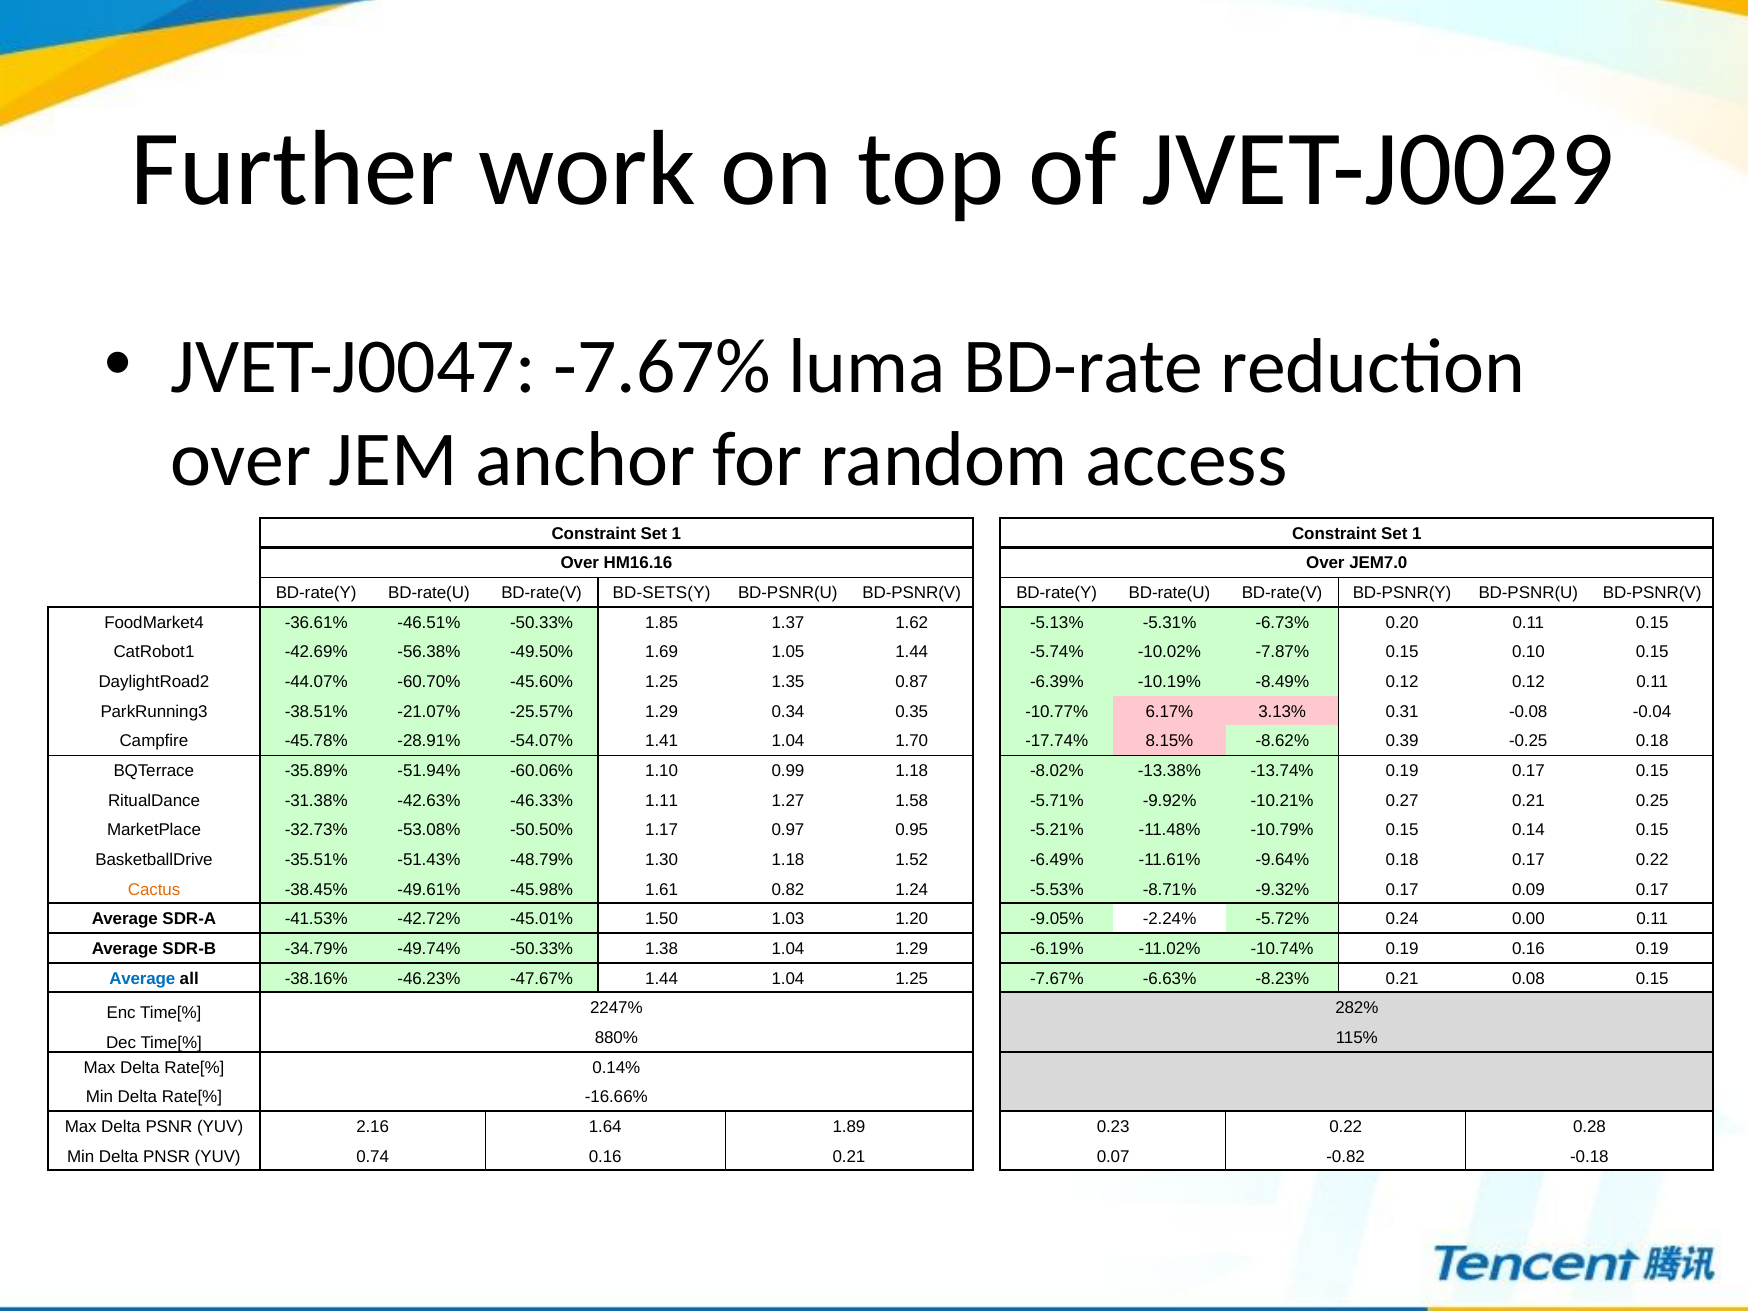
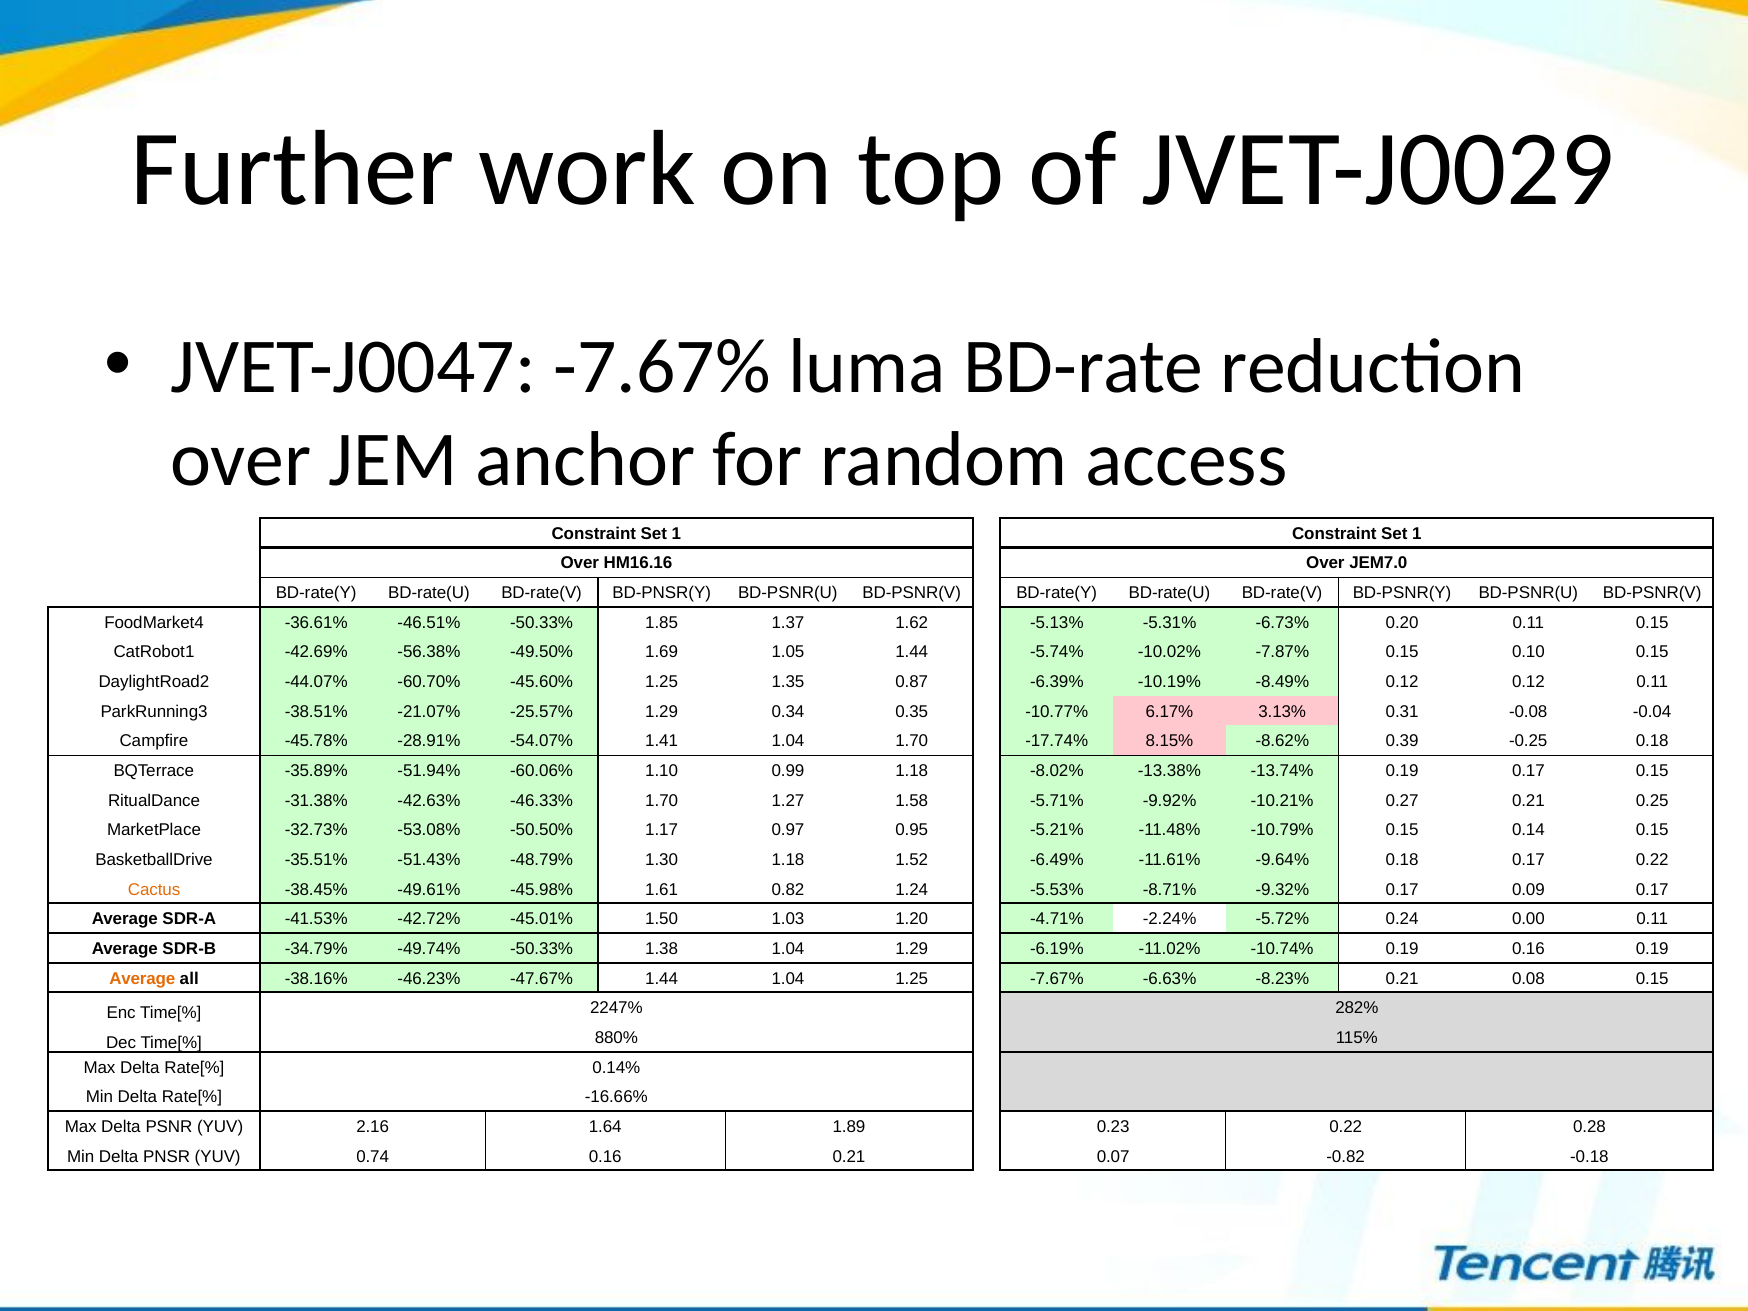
BD-SETS(Y: BD-SETS(Y -> BD-PNSR(Y (662, 593)
-46.33% 1.11: 1.11 -> 1.70 (662, 801)
-9.05%: -9.05% -> -4.71% (1057, 919)
Average colour: blue -> orange (142, 979)
